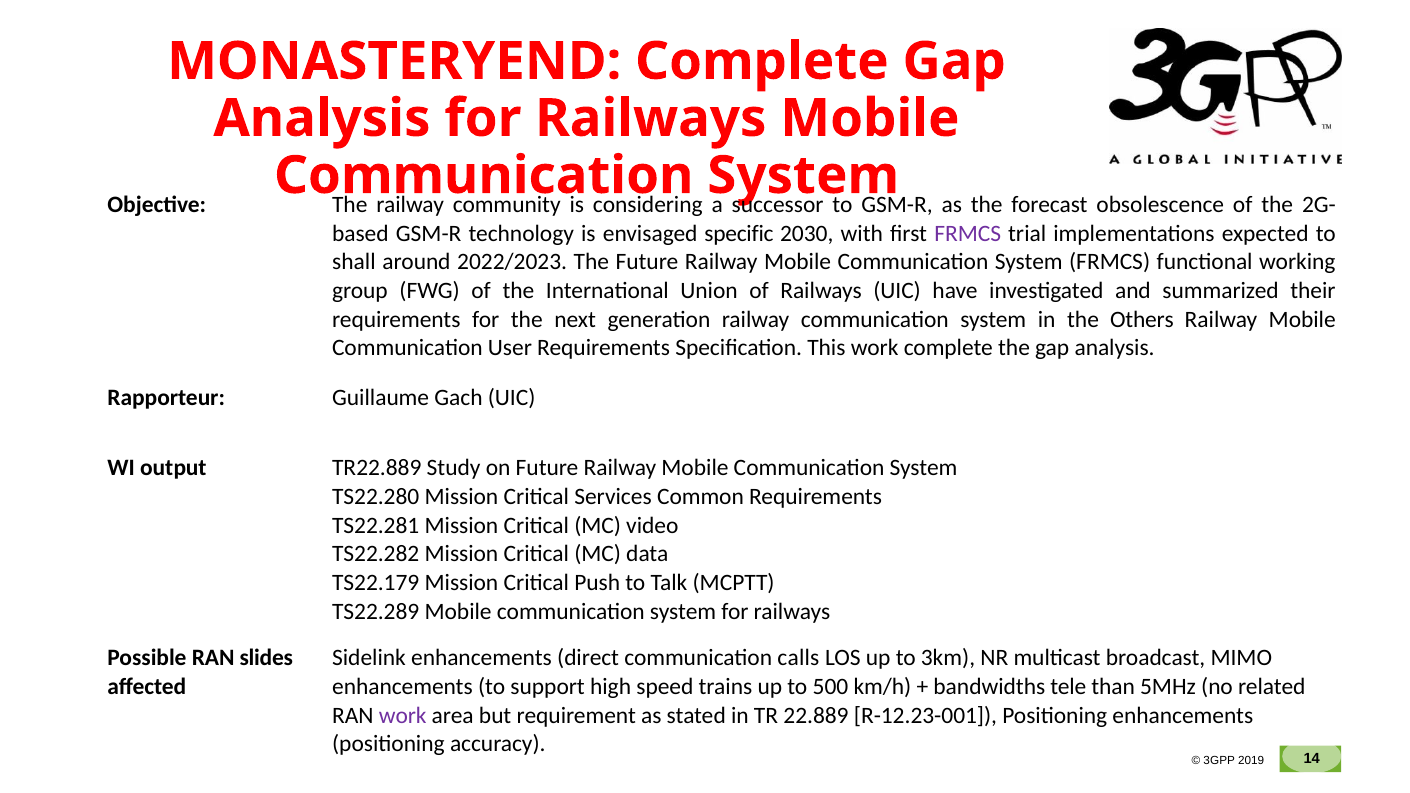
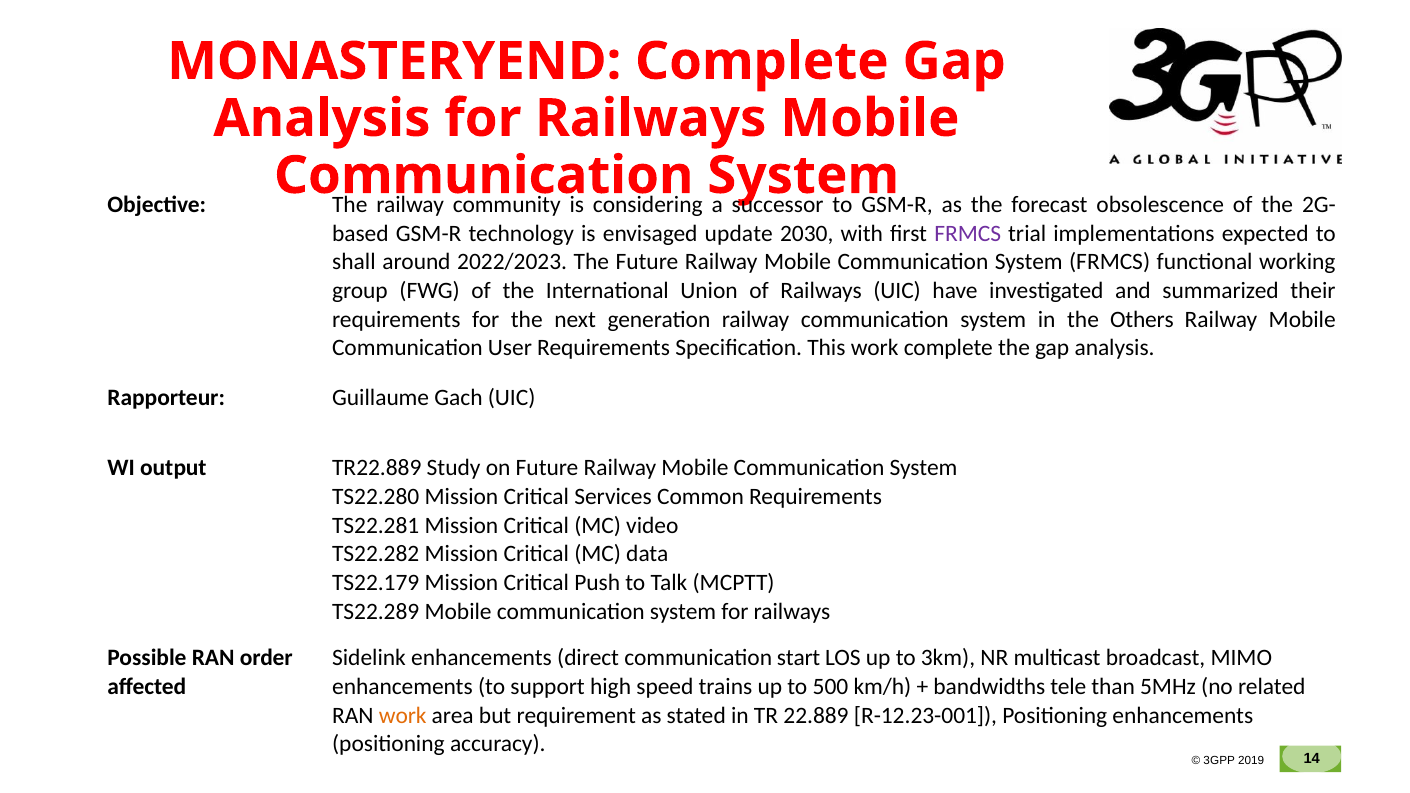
specific: specific -> update (739, 233)
slides: slides -> order (266, 658)
calls: calls -> start (799, 658)
work colour: purple -> orange (403, 715)
